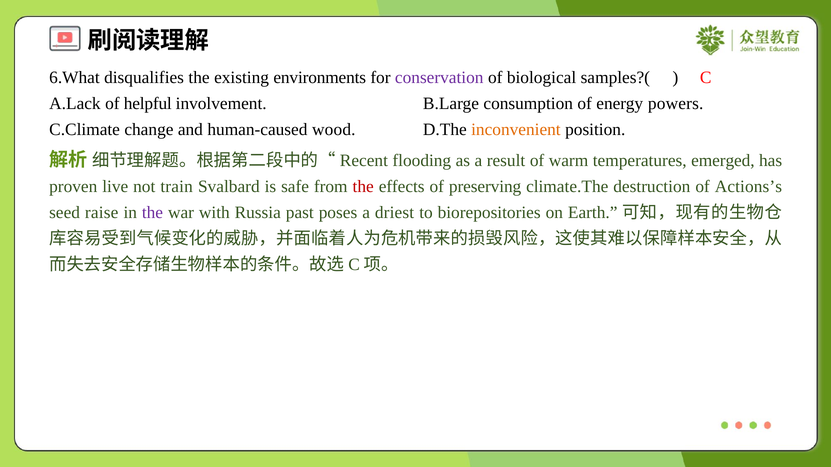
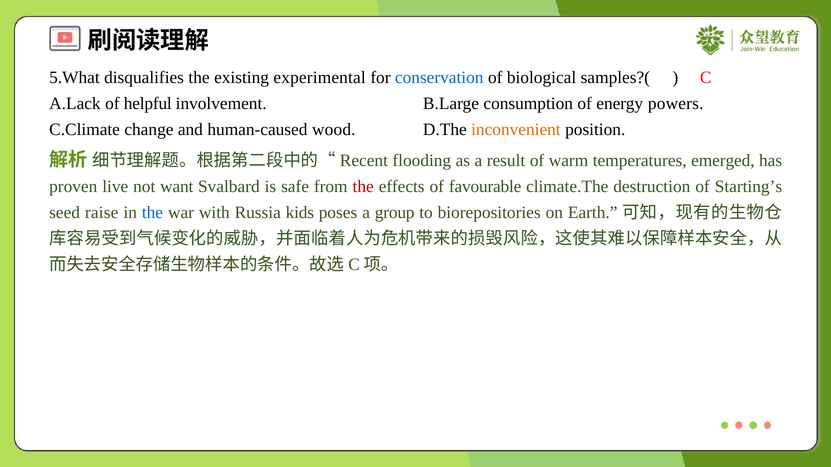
6.What: 6.What -> 5.What (74, 78)
environments: environments -> experimental (320, 78)
conservation colour: purple -> blue (439, 78)
train: train -> want (177, 187)
preserving: preserving -> favourable (485, 187)
Actions’s: Actions’s -> Starting’s (748, 187)
the colour: purple -> blue (152, 213)
past: past -> kids (300, 213)
driest: driest -> group (395, 213)
